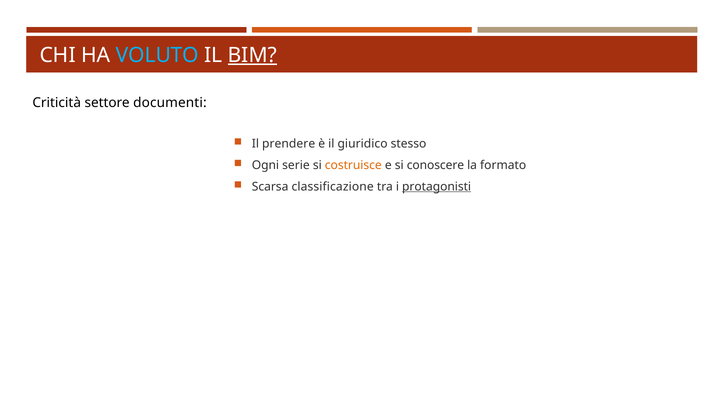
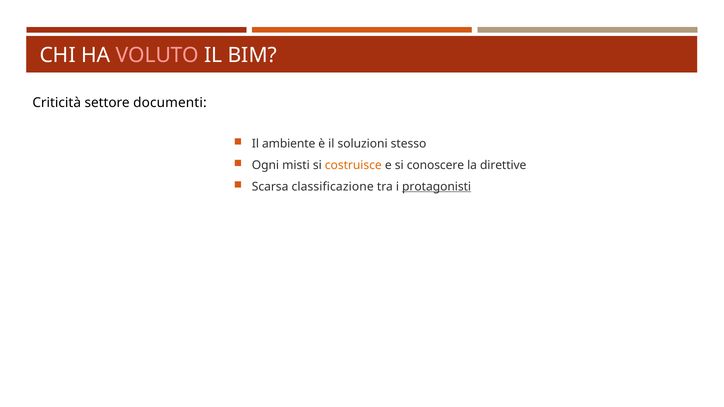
VOLUTO colour: light blue -> pink (157, 55)
BIM underline: present -> none (252, 55)
prendere: prendere -> ambiente (289, 144)
giuridico: giuridico -> soluzioni (363, 144)
serie: serie -> misti (296, 165)
formato: formato -> direttive (503, 165)
